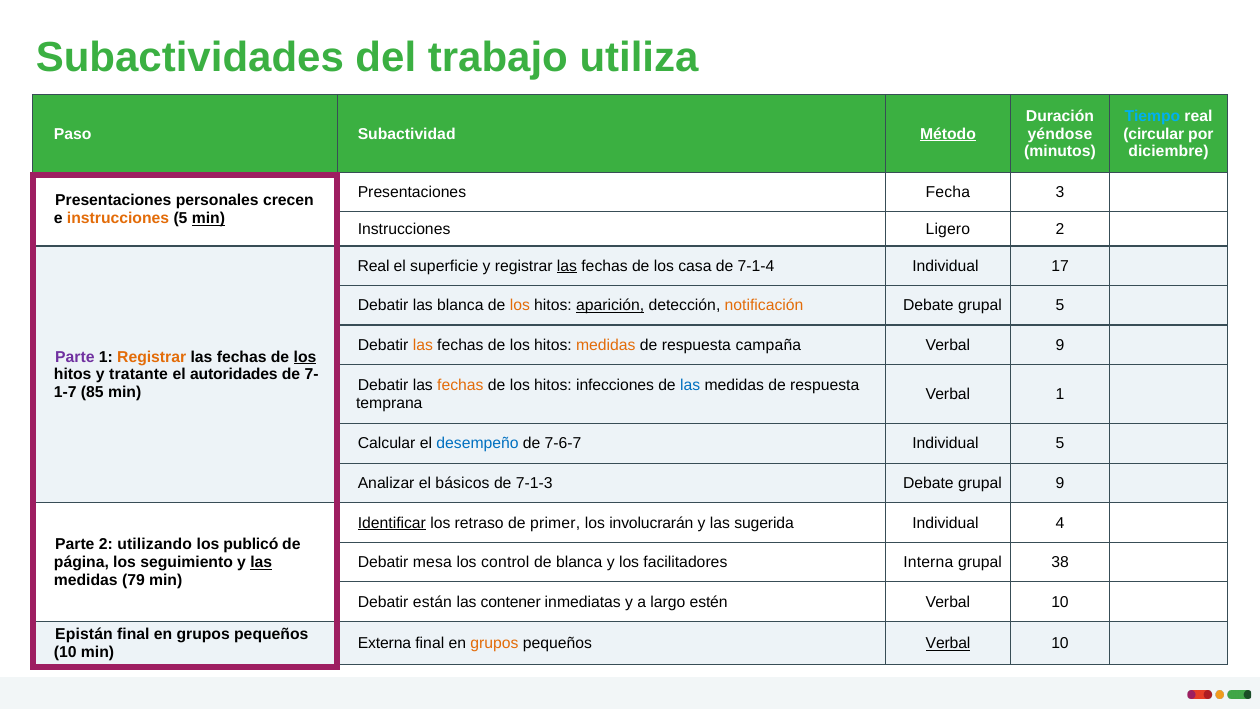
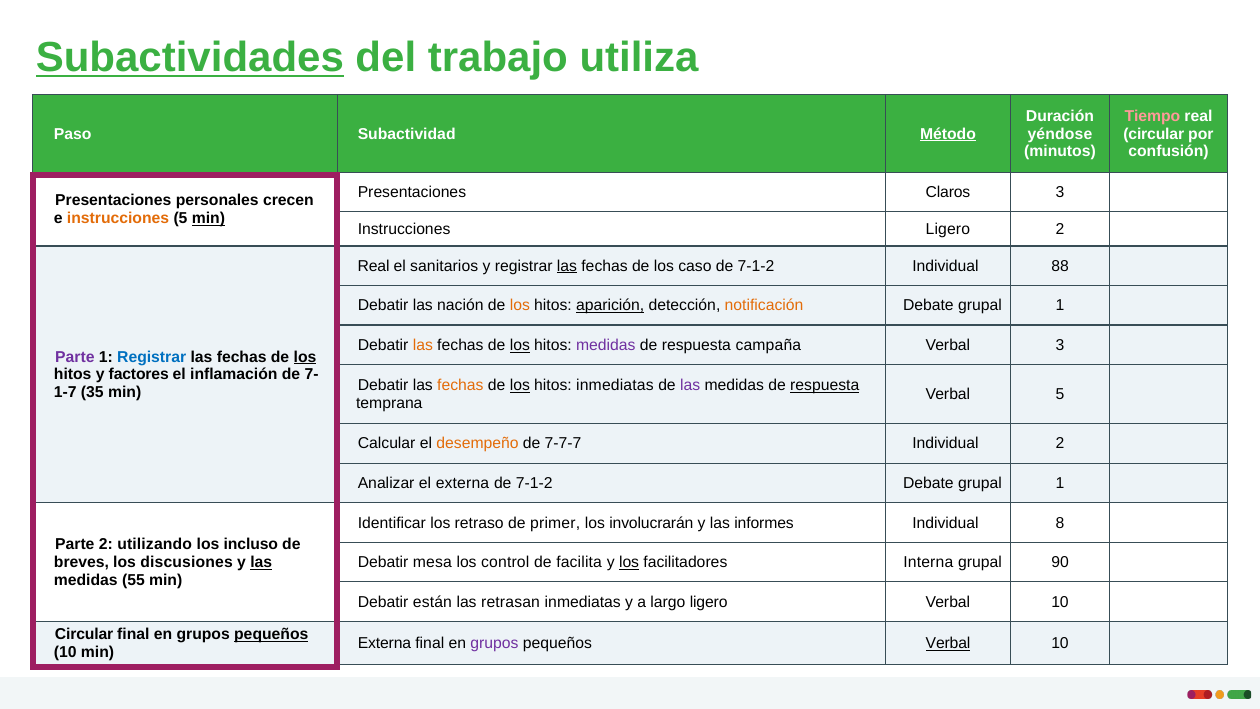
Subactividades underline: none -> present (190, 58)
Tiempo colour: light blue -> pink (1152, 116)
diciembre: diciembre -> confusión (1168, 151)
Fecha: Fecha -> Claros (948, 192)
superficie: superficie -> sanitarios (444, 266)
casa: casa -> caso (695, 266)
7-1-4: 7-1-4 -> 7-1-2 (756, 266)
17: 17 -> 88 (1060, 266)
las blanca: blanca -> nación (460, 305)
5: 5 -> 1 (1060, 305)
los underline: none -> present (520, 345)
medidas colour: orange -> purple (606, 345)
Verbal 9: 9 -> 3 (1060, 345)
Registrar colour: orange -> blue (152, 357)
tratante: tratante -> factores (139, 374)
autoridades: autoridades -> inflamación (234, 374)
los underline: none -> present (520, 385)
hitos infecciones: infecciones -> inmediatas (615, 385)
las colour: blue -> purple (690, 385)
respuesta underline: none -> present (825, 385)
85: 85 -> 35 (92, 392)
Verbal 1: 1 -> 5 (1060, 394)
desempeño colour: blue -> orange (478, 443)
7-6-7: 7-6-7 -> 7-7-7 (563, 443)
Individual 5: 5 -> 2 (1060, 443)
el básicos: básicos -> externa (462, 483)
7-1-3: 7-1-3 -> 7-1-2 (534, 483)
9: 9 -> 1 (1060, 483)
Identificar underline: present -> none (392, 523)
sugerida: sugerida -> informes (764, 523)
4: 4 -> 8 (1060, 523)
publicó: publicó -> incluso (251, 545)
página: página -> breves (81, 562)
seguimiento: seguimiento -> discusiones (187, 562)
de blanca: blanca -> facilita (579, 562)
los underline: none -> present (629, 562)
38: 38 -> 90 (1060, 562)
79: 79 -> 55 (133, 580)
contener: contener -> retrasan (511, 602)
largo estén: estén -> ligero (709, 602)
Epistán: Epistán -> Circular (84, 634)
pequeños underline: none -> present (271, 634)
grupos colour: orange -> purple (495, 643)
